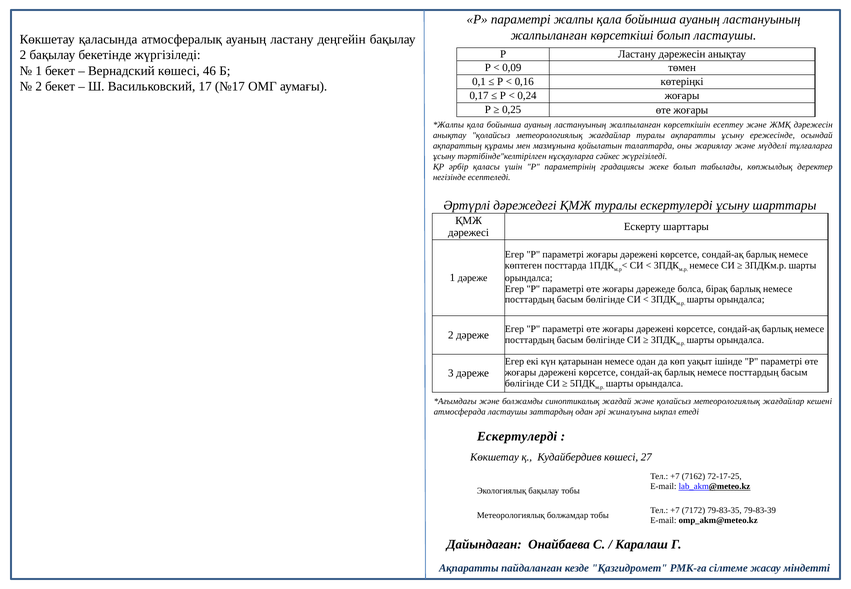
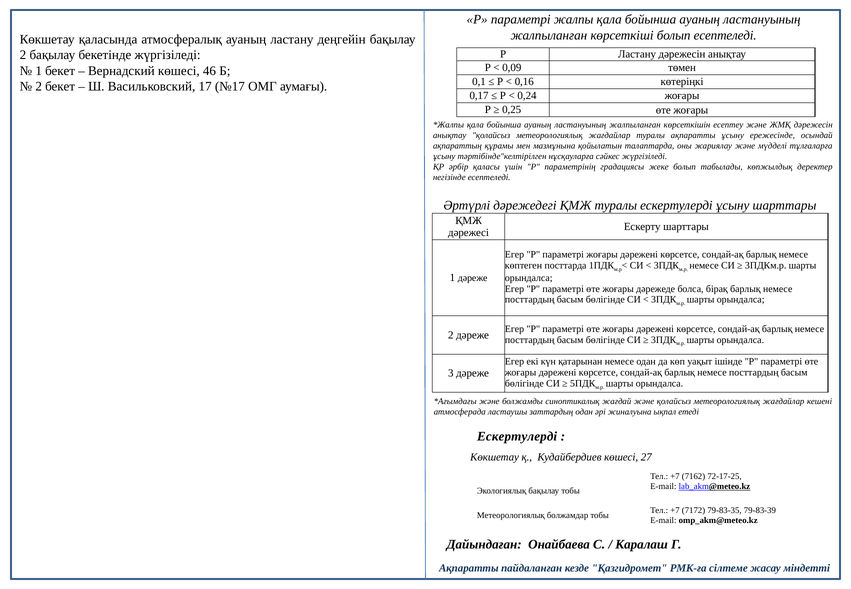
болып ластаушы: ластаушы -> есептеледі (725, 35)
